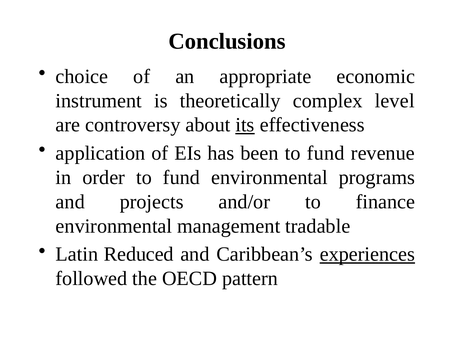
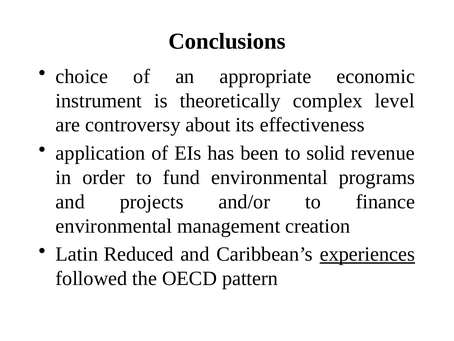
its underline: present -> none (245, 125)
been to fund: fund -> solid (326, 153)
tradable: tradable -> creation (318, 226)
